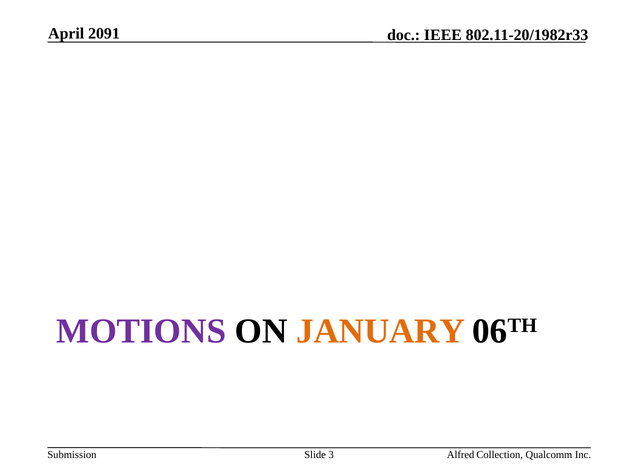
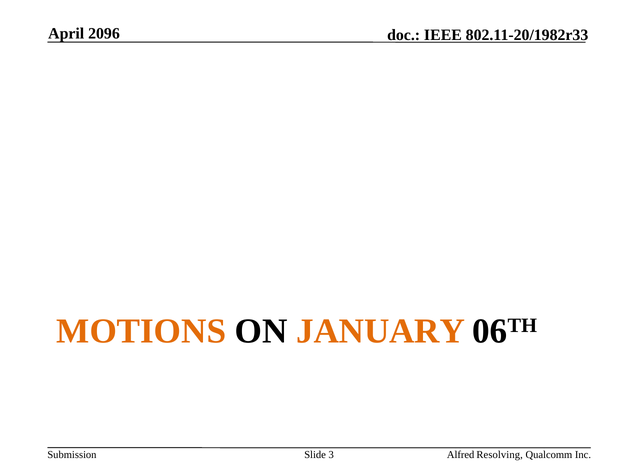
2091: 2091 -> 2096 (104, 34)
MOTIONS colour: purple -> orange (141, 332)
Collection: Collection -> Resolving (500, 455)
